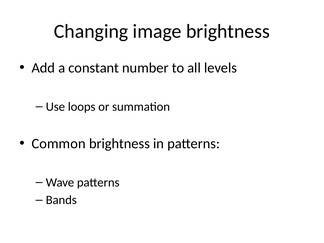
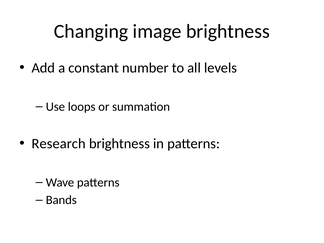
Common: Common -> Research (59, 144)
